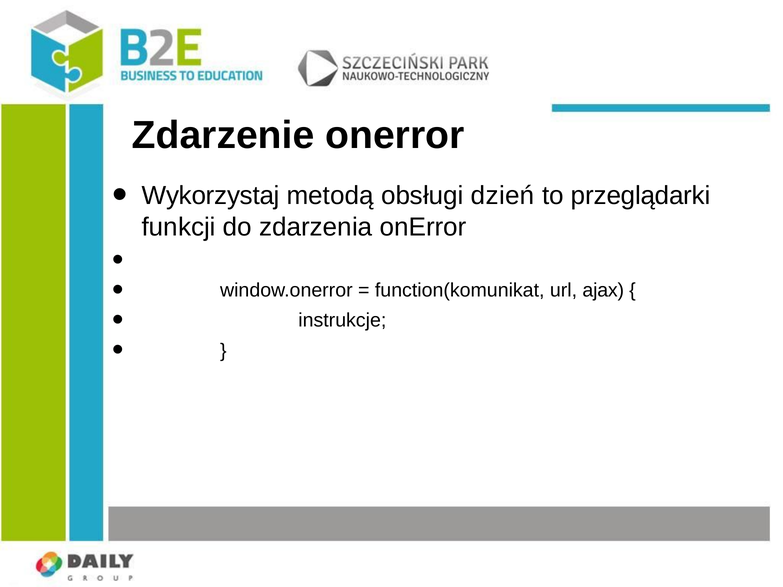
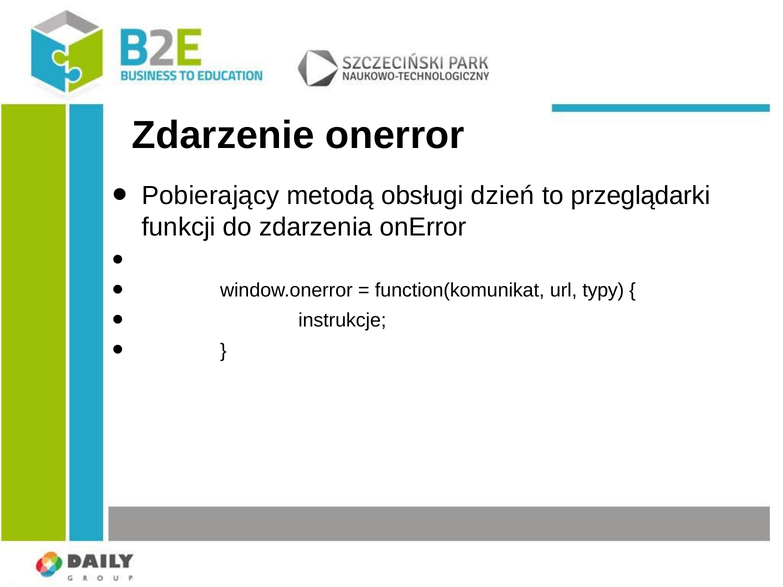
Wykorzystaj: Wykorzystaj -> Pobierający (211, 196)
ajax: ajax -> typy (603, 291)
